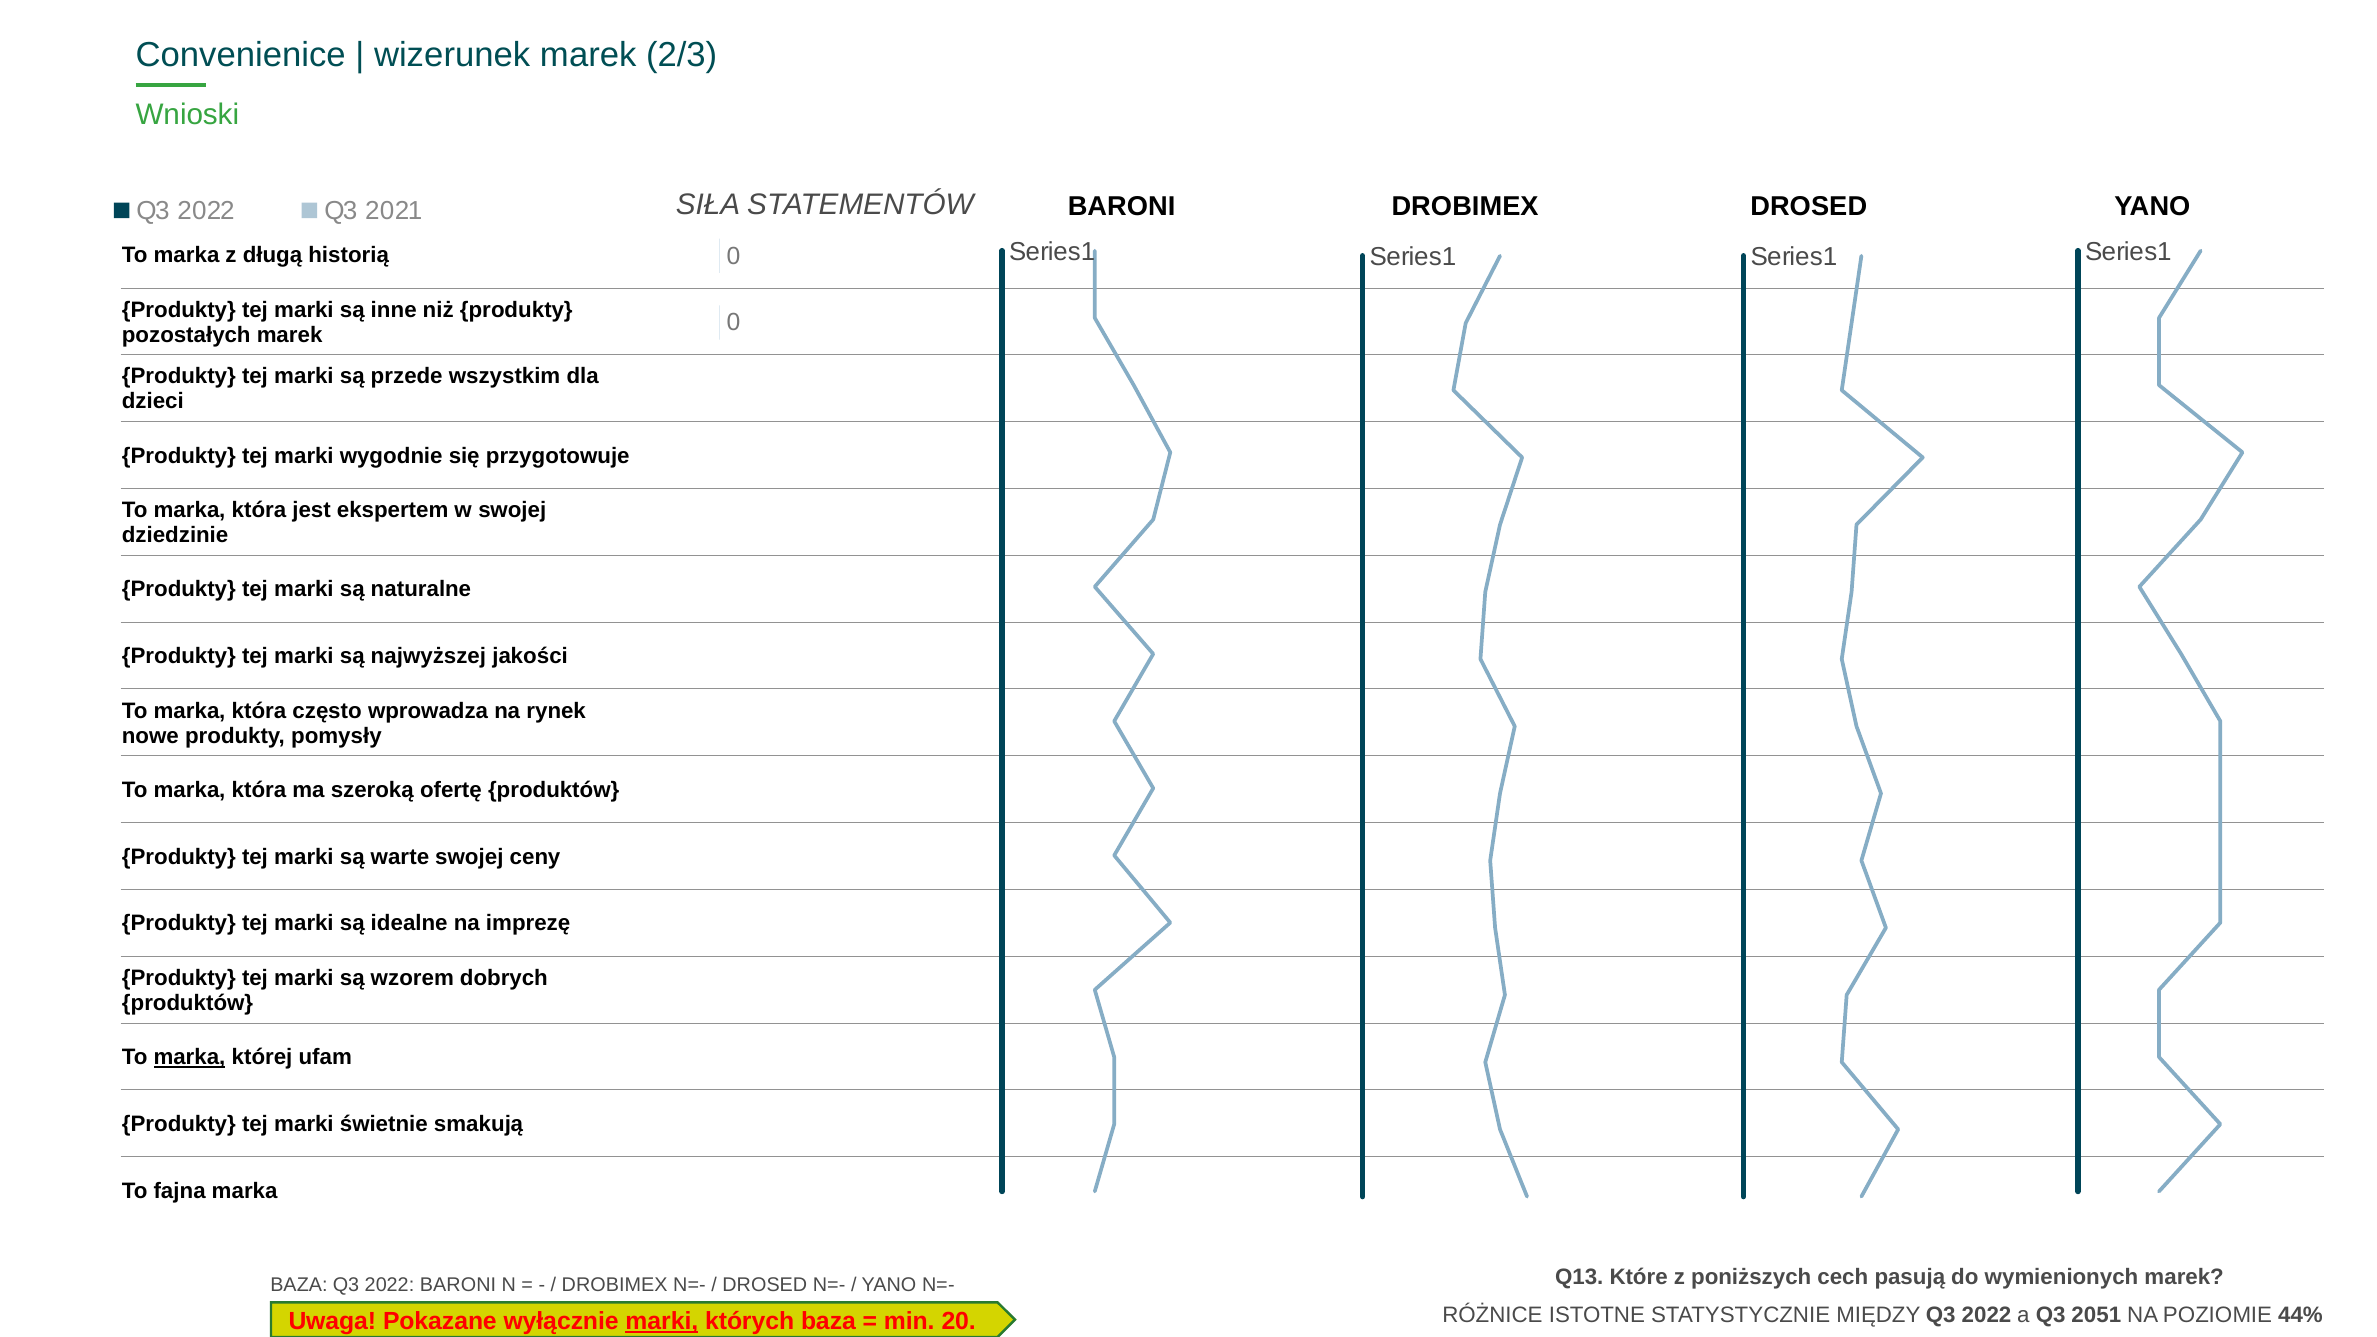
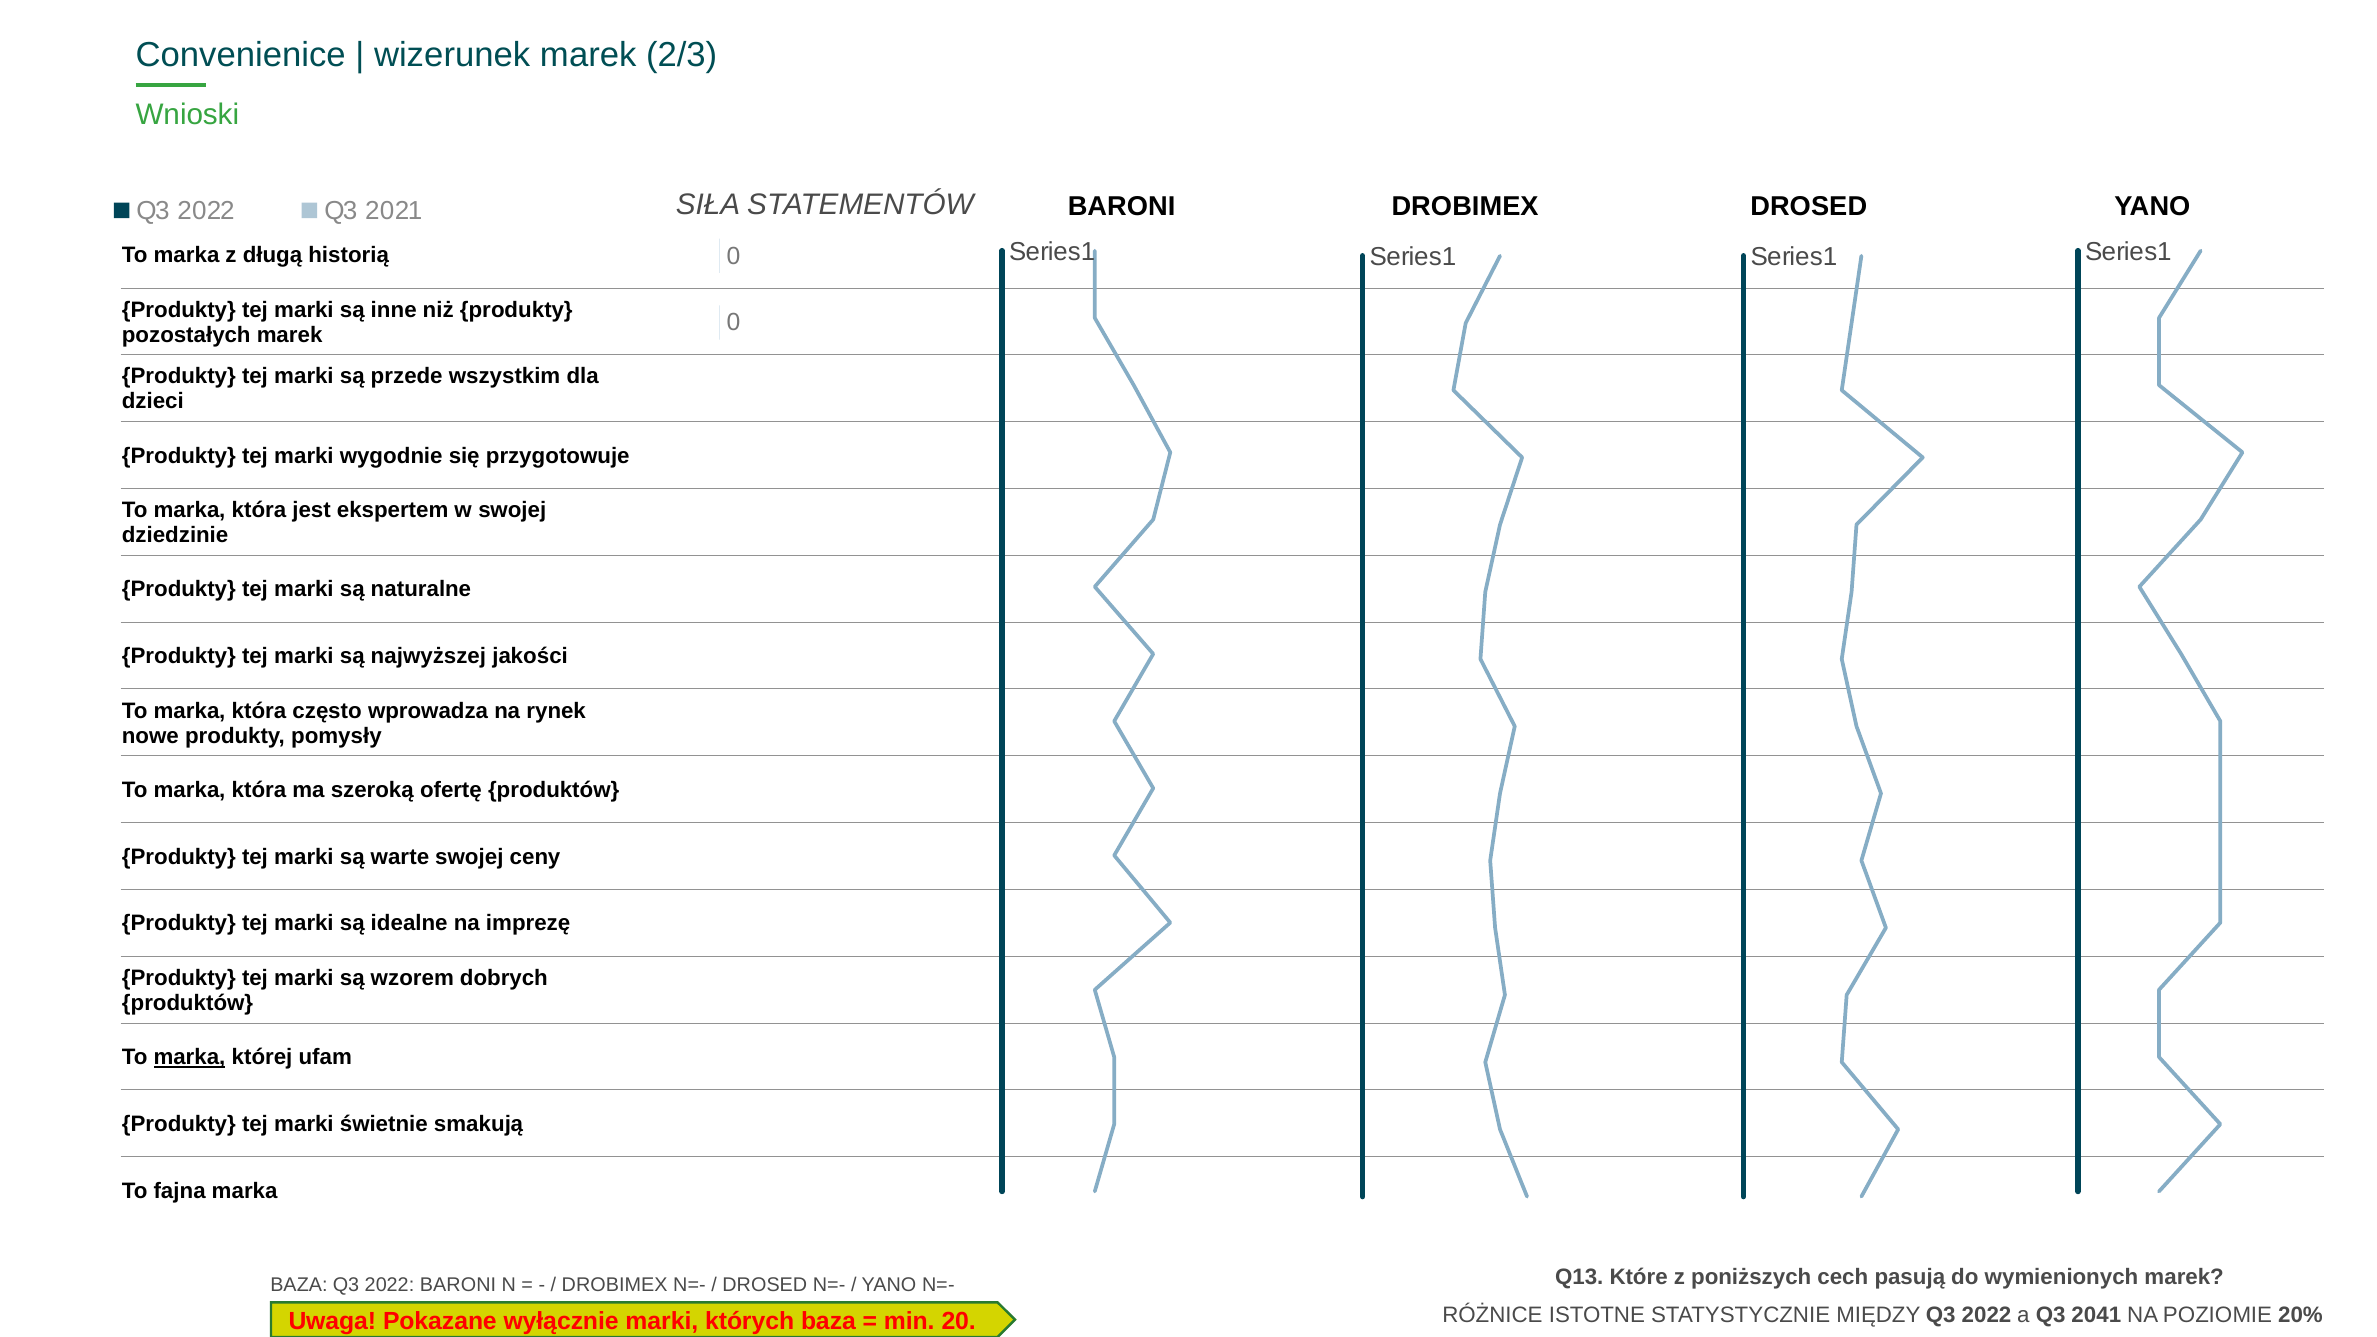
2051: 2051 -> 2041 (2096, 1315)
44%: 44% -> 20% (2300, 1315)
marki underline: present -> none (662, 1321)
